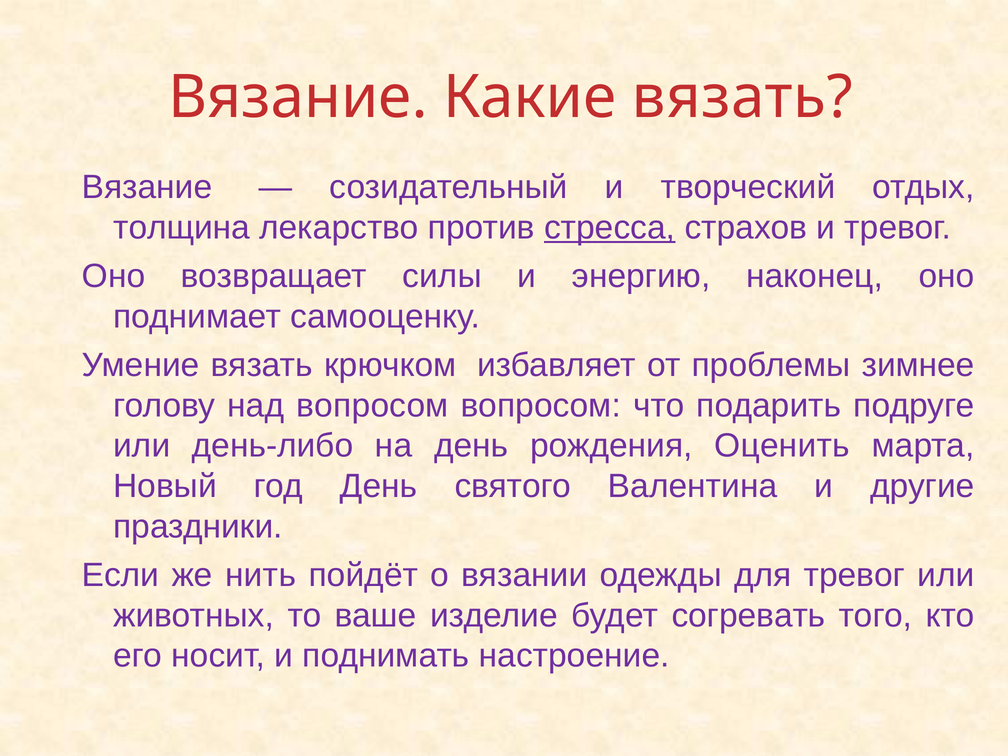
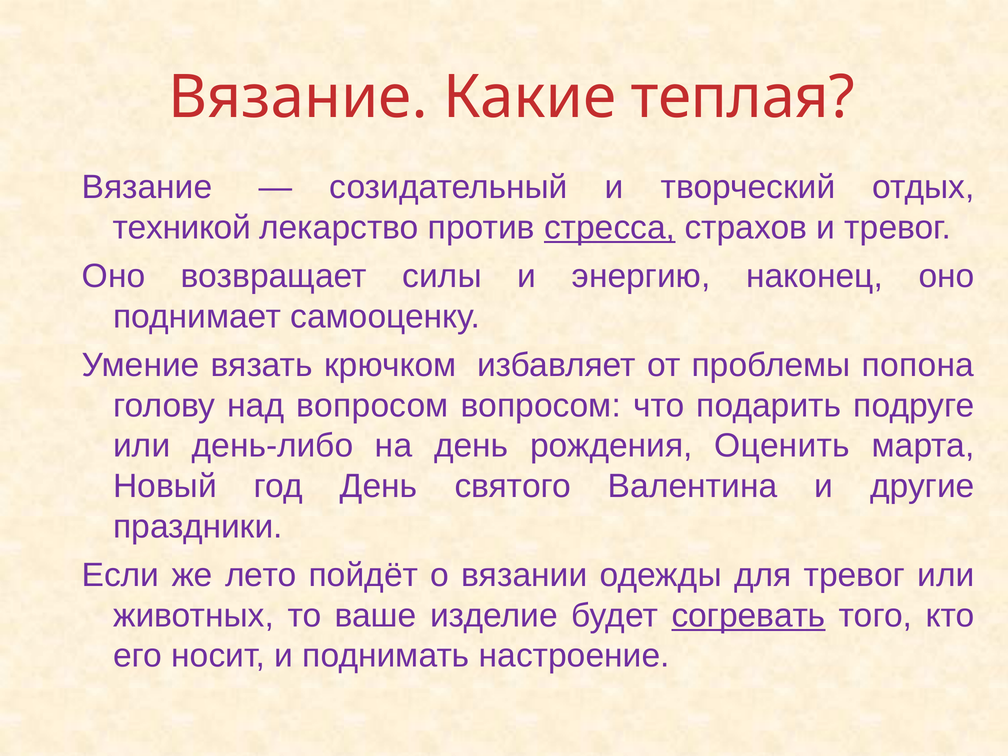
Какие вязать: вязать -> теплая (743, 97)
толщина: толщина -> техникой (182, 227)
зимнее: зимнее -> попона (918, 365)
нить: нить -> лето (261, 575)
согревать underline: none -> present (749, 616)
